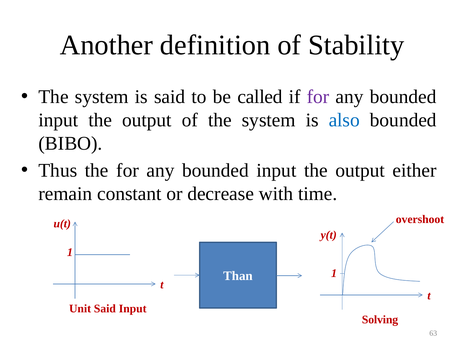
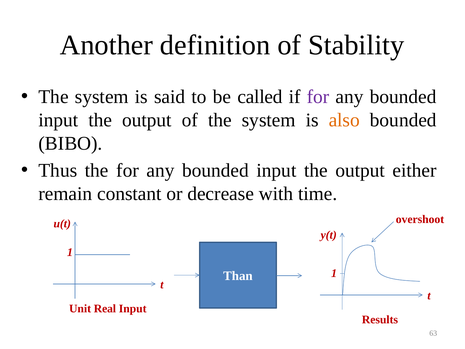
also colour: blue -> orange (344, 120)
Unit Said: Said -> Real (105, 308)
Solving: Solving -> Results (380, 319)
